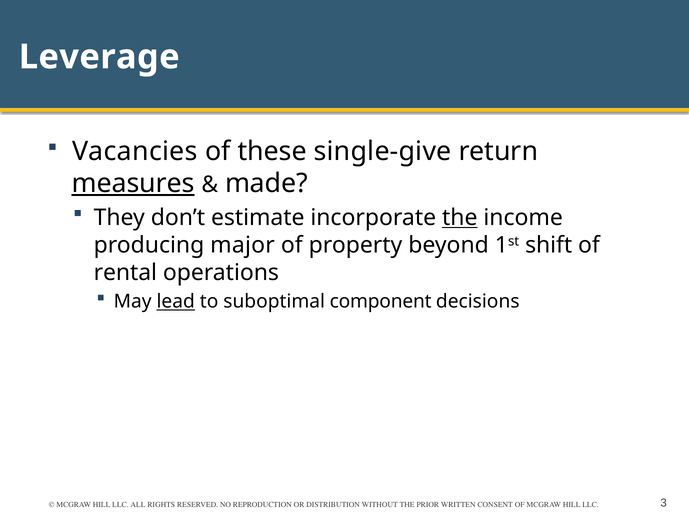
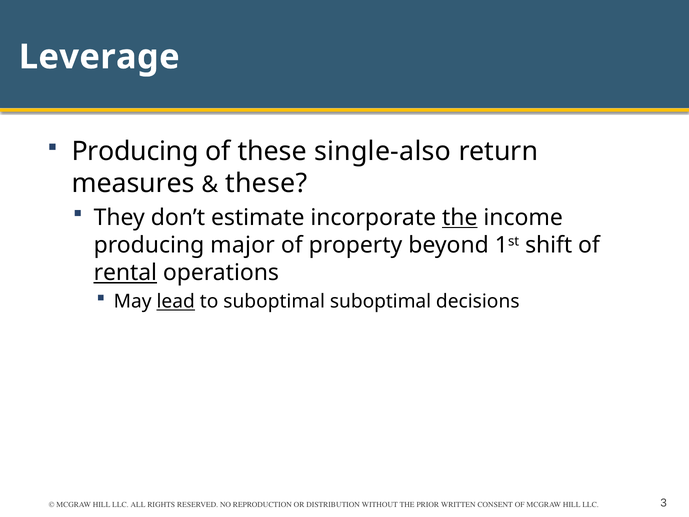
Vacancies: Vacancies -> Producing (135, 151)
single-give: single-give -> single-also (383, 151)
measures underline: present -> none (133, 183)
made: made -> these (266, 183)
rental underline: none -> present (125, 273)
suboptimal component: component -> suboptimal (381, 301)
